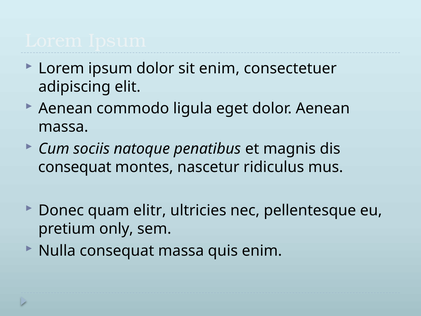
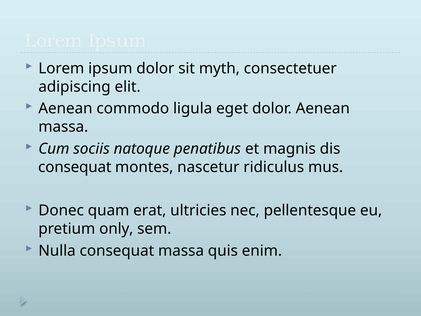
sit enim: enim -> myth (219, 68)
elitr: elitr -> erat (150, 210)
